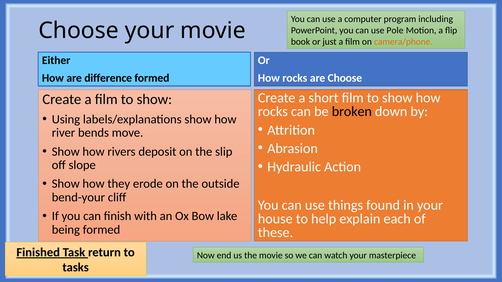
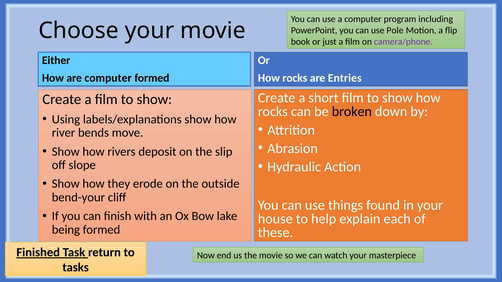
camera/phone colour: orange -> purple (403, 42)
are difference: difference -> computer (108, 78)
are Choose: Choose -> Entries (345, 78)
